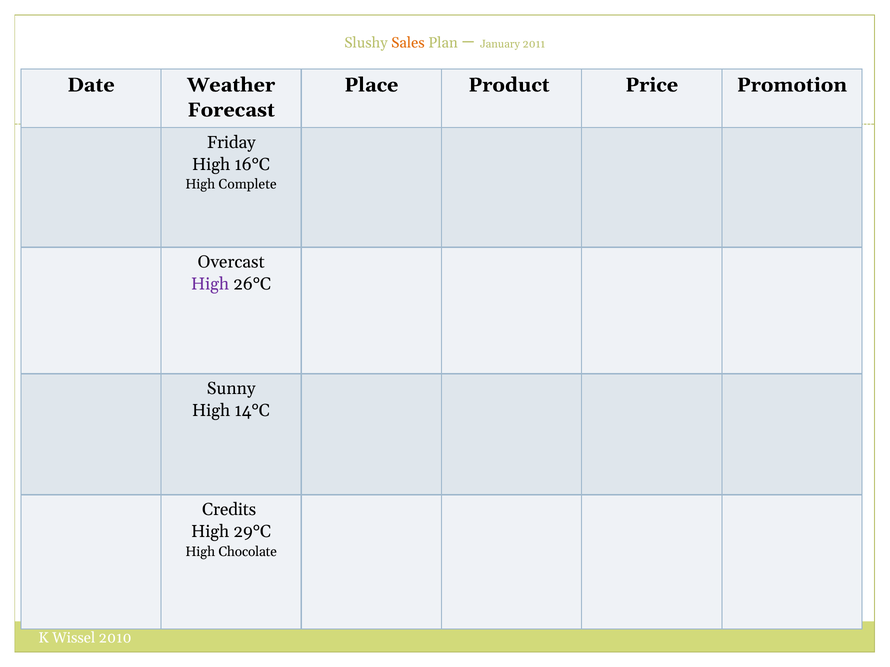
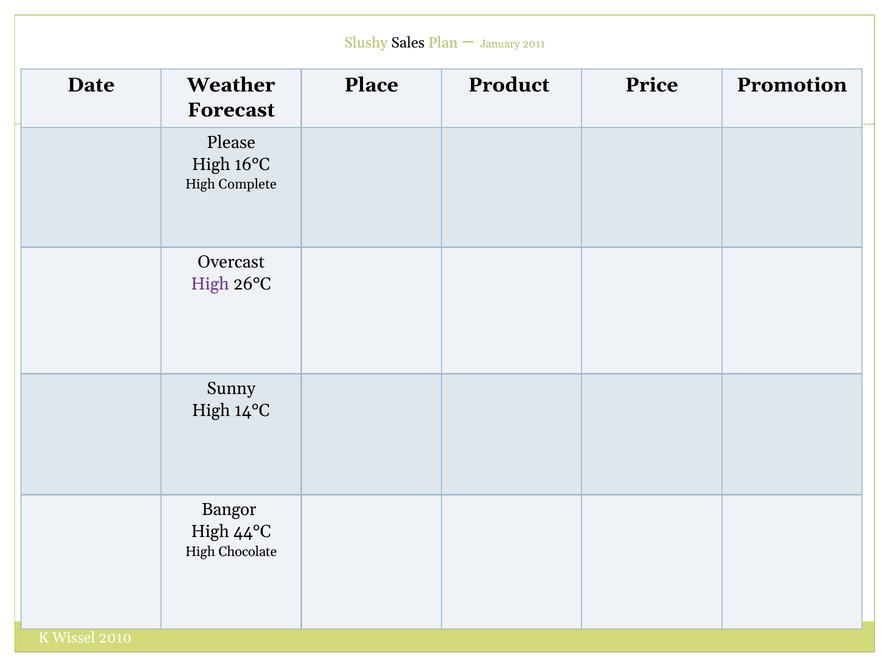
Sales colour: orange -> black (408, 43)
Friday: Friday -> Please (231, 143)
Credits: Credits -> Bangor (229, 510)
29°C: 29°C -> 44°C (252, 532)
